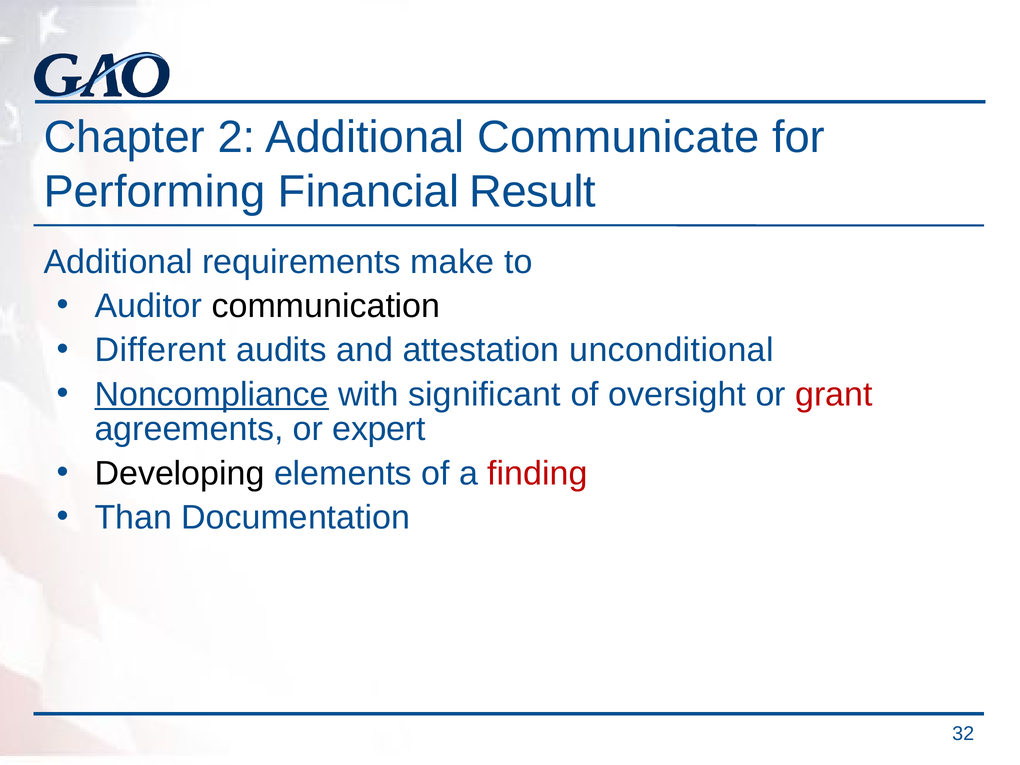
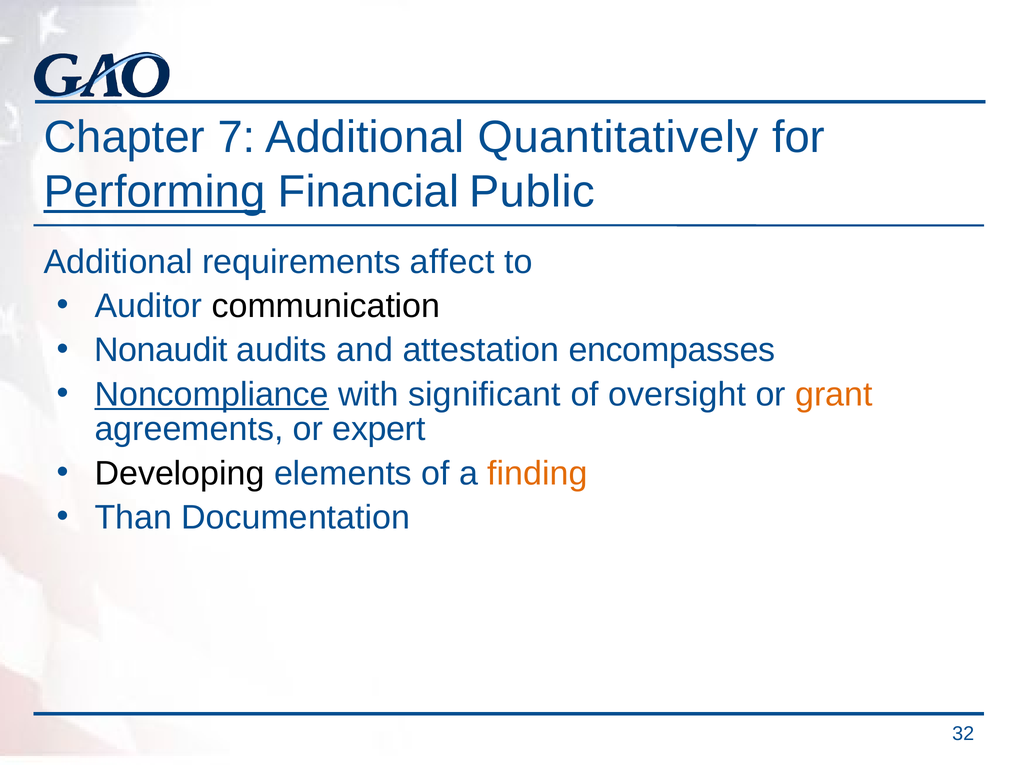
2: 2 -> 7 (236, 138)
Communicate: Communicate -> Quantitatively (618, 138)
Performing underline: none -> present (154, 192)
Result: Result -> Public (532, 192)
make: make -> affect (452, 262)
Different: Different -> Nonaudit (161, 350)
unconditional: unconditional -> encompasses (672, 350)
grant colour: red -> orange (834, 394)
finding colour: red -> orange (537, 473)
